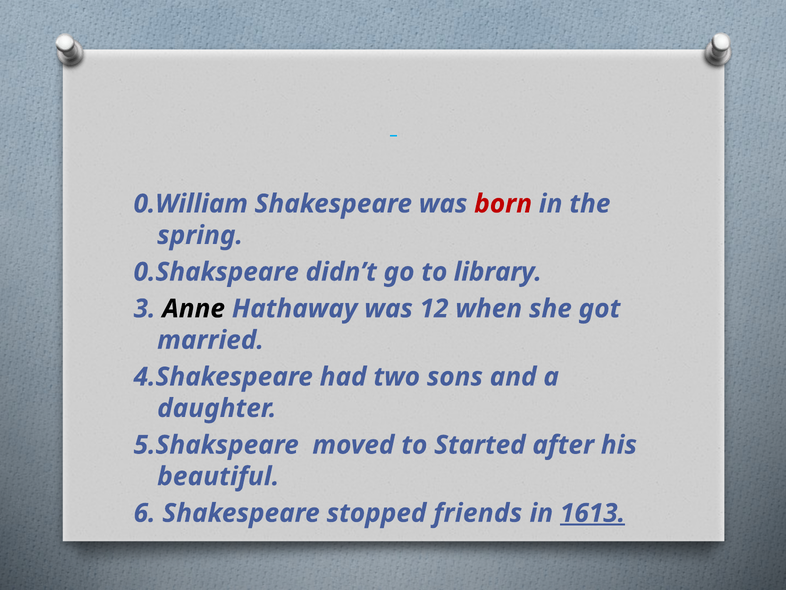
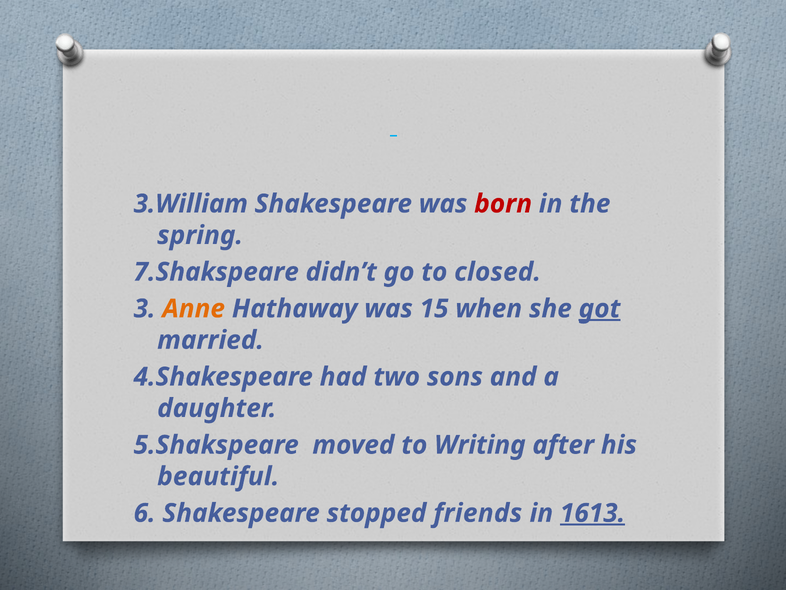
0.William: 0.William -> 3.William (191, 204)
0.Shakspeare: 0.Shakspeare -> 7.Shakspeare (216, 272)
library: library -> closed (498, 272)
Anne colour: black -> orange (194, 308)
12: 12 -> 15 (434, 308)
got underline: none -> present (599, 308)
Started: Started -> Writing (480, 445)
